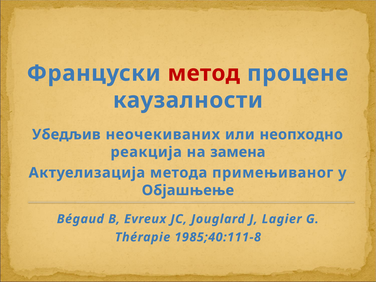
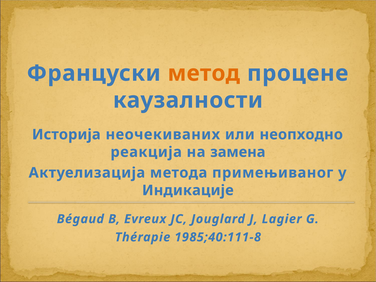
метод colour: red -> orange (204, 73)
Убедљив: Убедљив -> Историја (66, 135)
Објашњење: Објашњење -> Индикације (188, 190)
